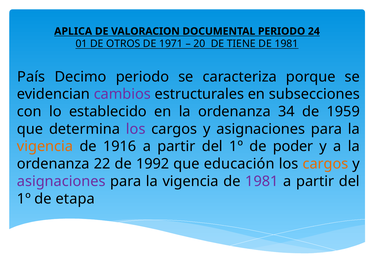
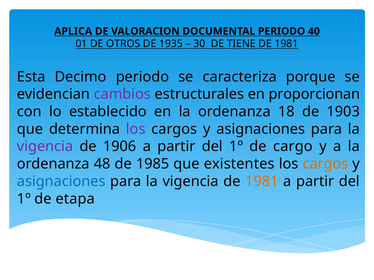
24: 24 -> 40 (314, 31)
1971: 1971 -> 1935 (171, 44)
20: 20 -> 30 (199, 44)
País: País -> Esta (31, 77)
subsecciones: subsecciones -> proporcionan (314, 94)
34: 34 -> 18 (286, 112)
1959: 1959 -> 1903 (343, 112)
vigencia colour: orange -> purple (45, 147)
1916: 1916 -> 1906 (120, 147)
poder: poder -> cargo (293, 147)
22: 22 -> 48 (102, 164)
1992: 1992 -> 1985 (153, 164)
educación: educación -> existentes (239, 164)
asignaciones colour: purple -> blue (61, 182)
1981 colour: purple -> orange (262, 182)
